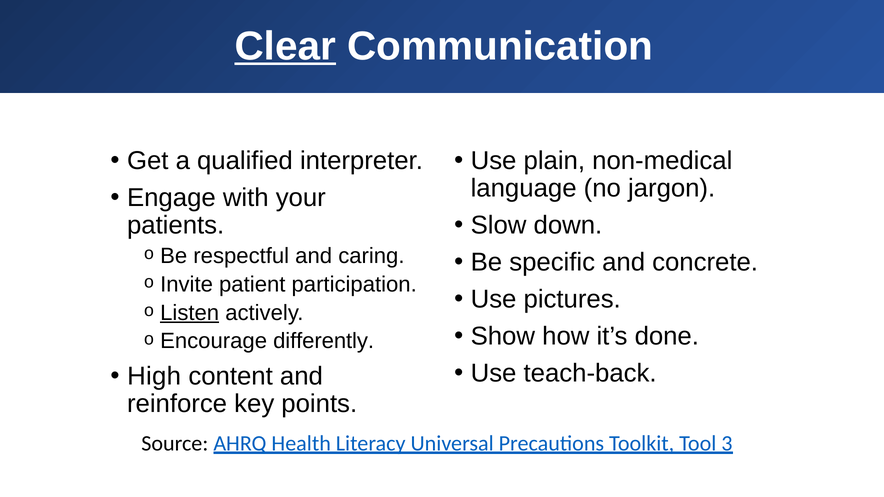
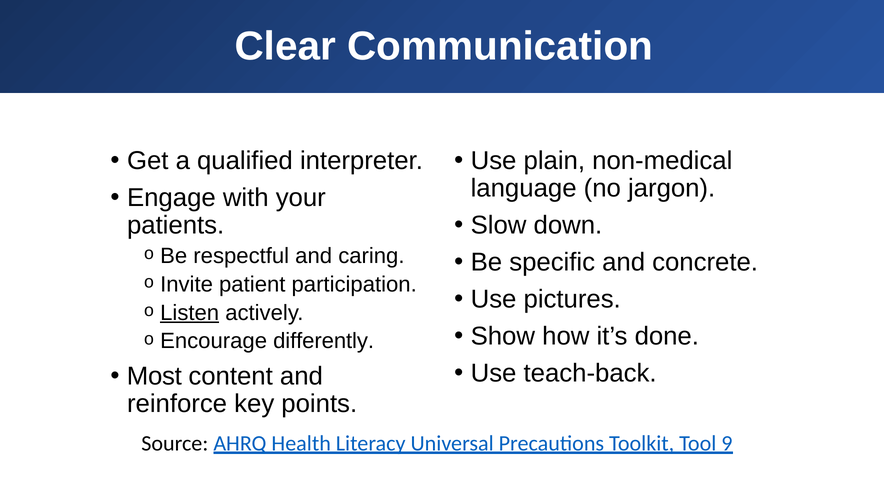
Clear underline: present -> none (285, 46)
High: High -> Most (154, 376)
3: 3 -> 9 (727, 443)
